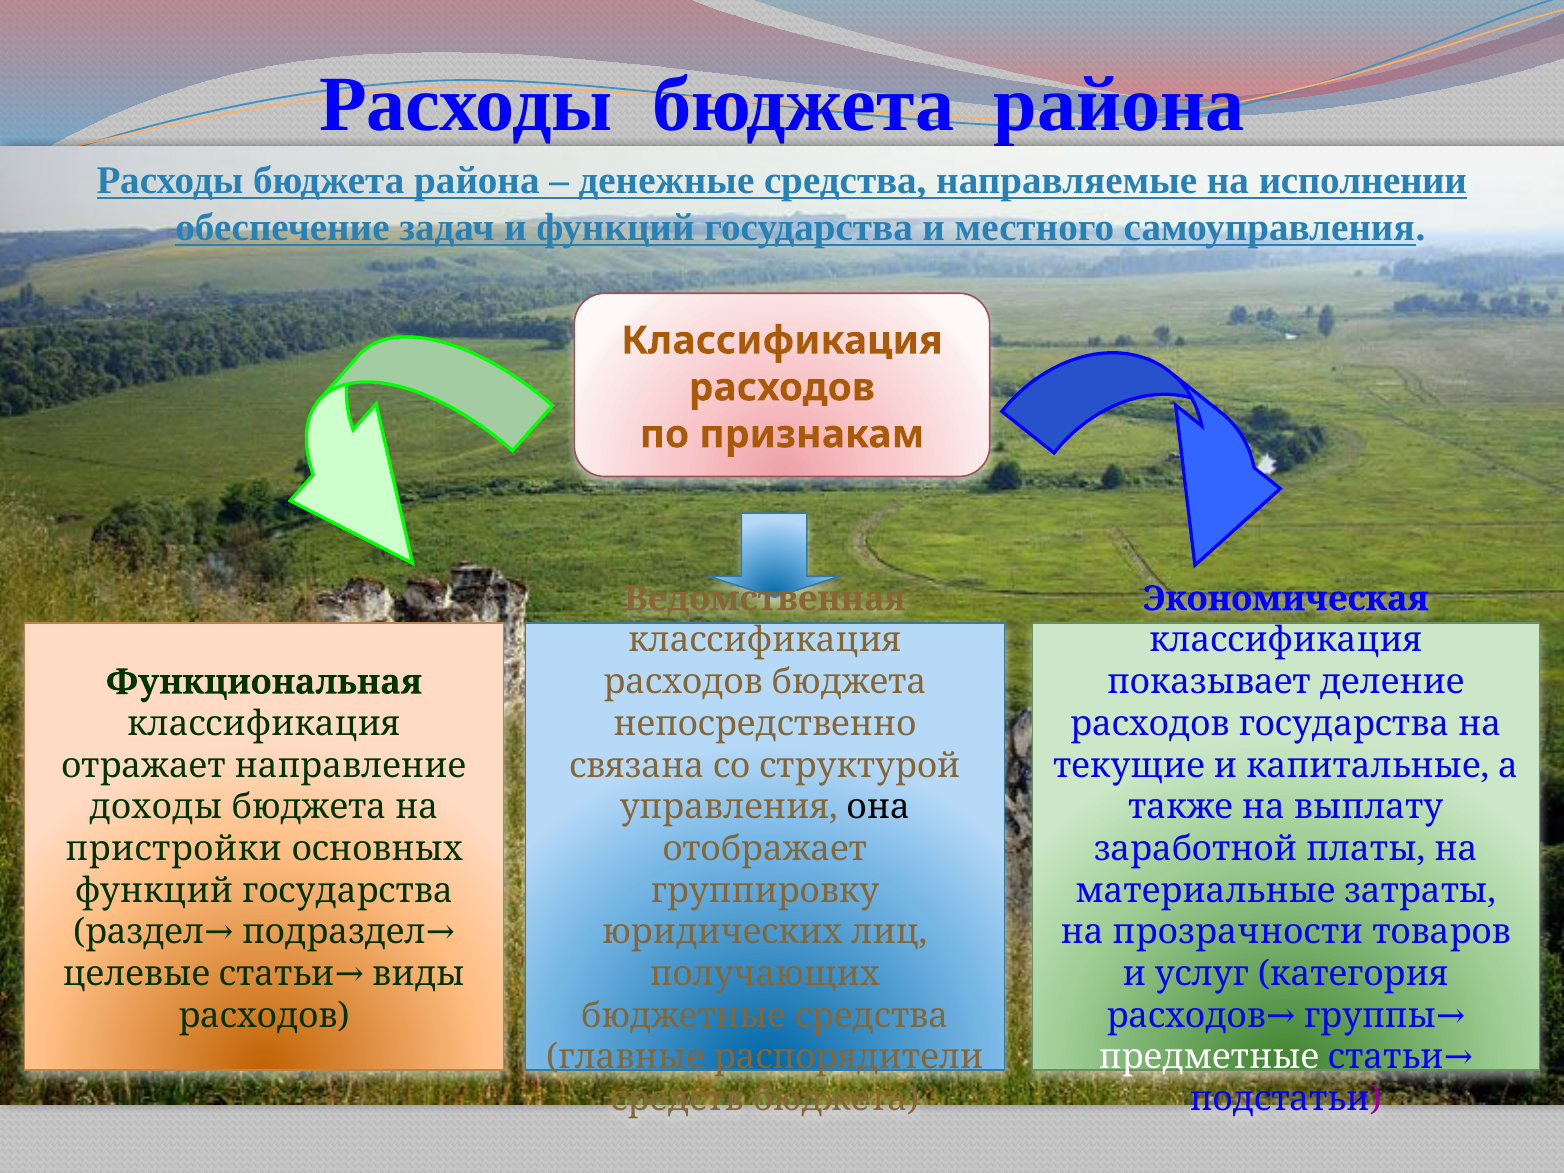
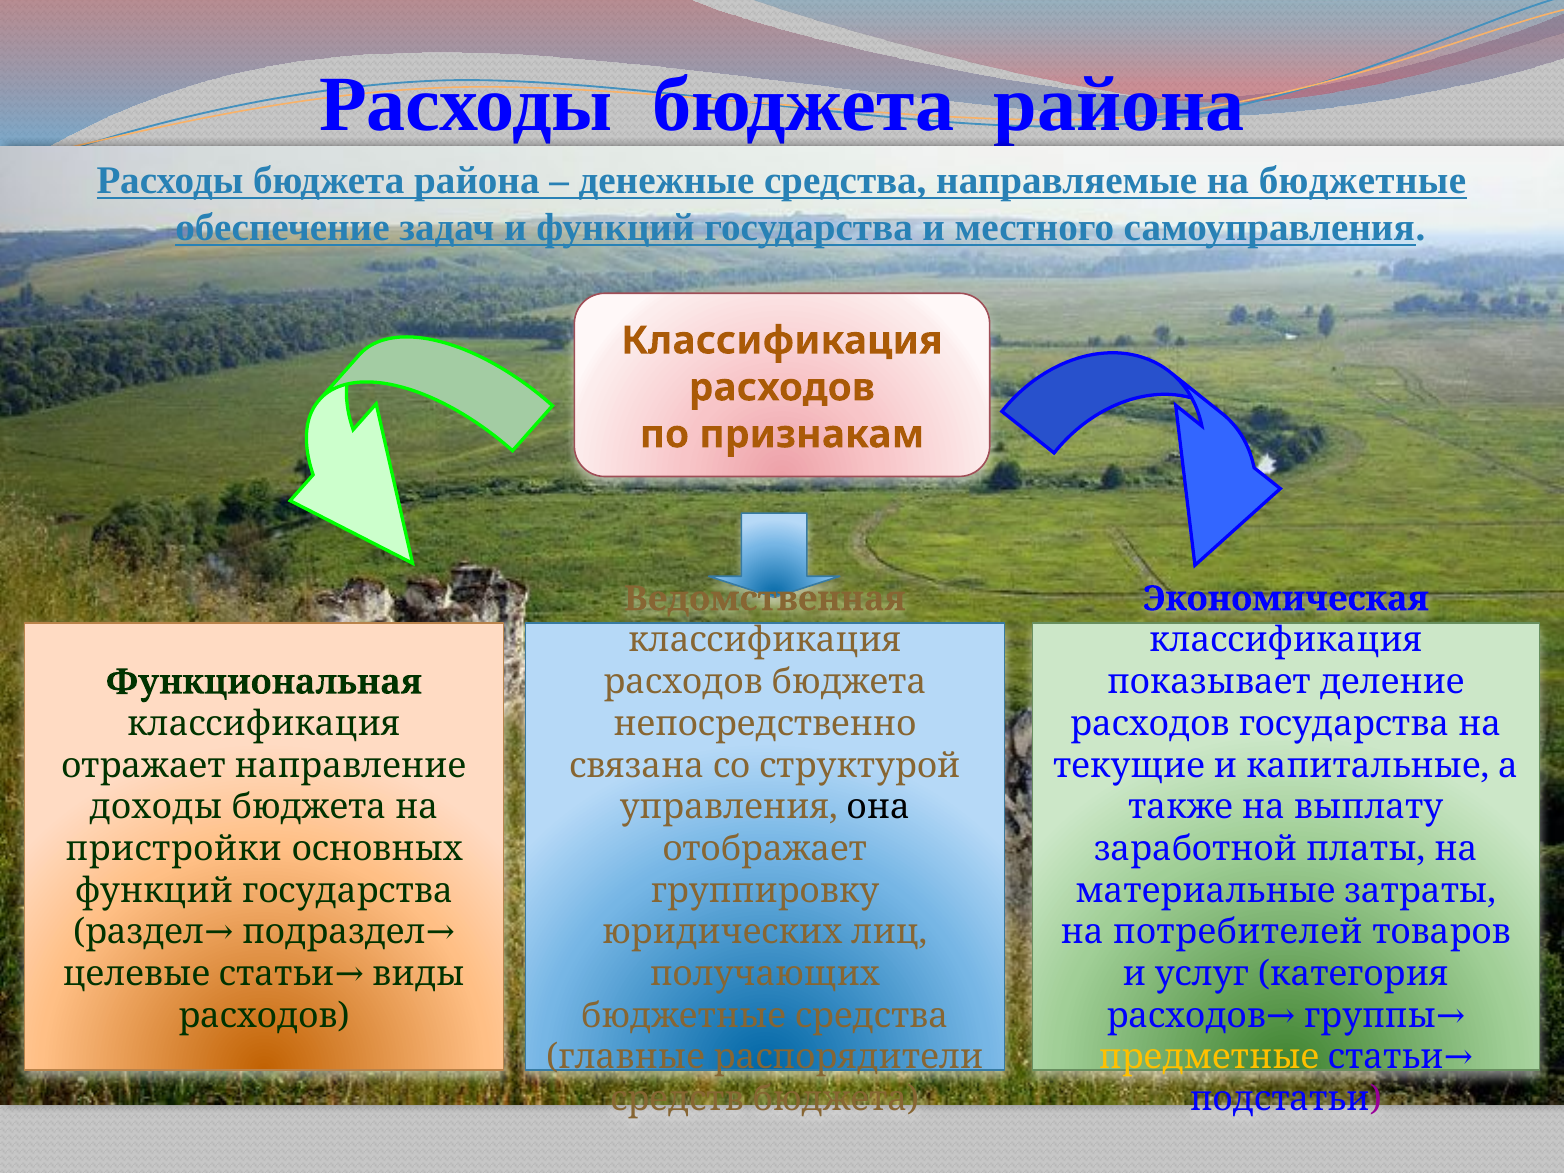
на исполнении: исполнении -> бюджетные (1362, 181)
прозрачности: прозрачности -> потребителей (1238, 932)
предметные colour: white -> yellow (1209, 1057)
